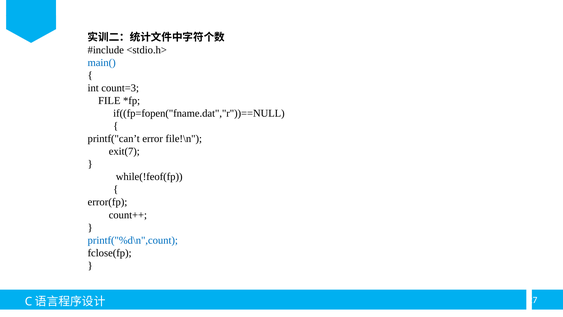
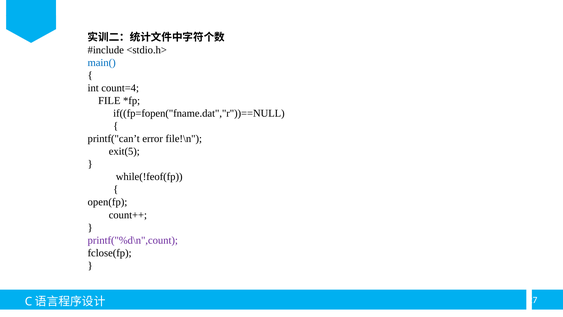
count=3: count=3 -> count=4 (120, 88)
exit(7: exit(7 -> exit(5 (124, 151)
error(fp: error(fp -> open(fp (107, 202)
printf("%d\n",count colour: blue -> purple (133, 240)
